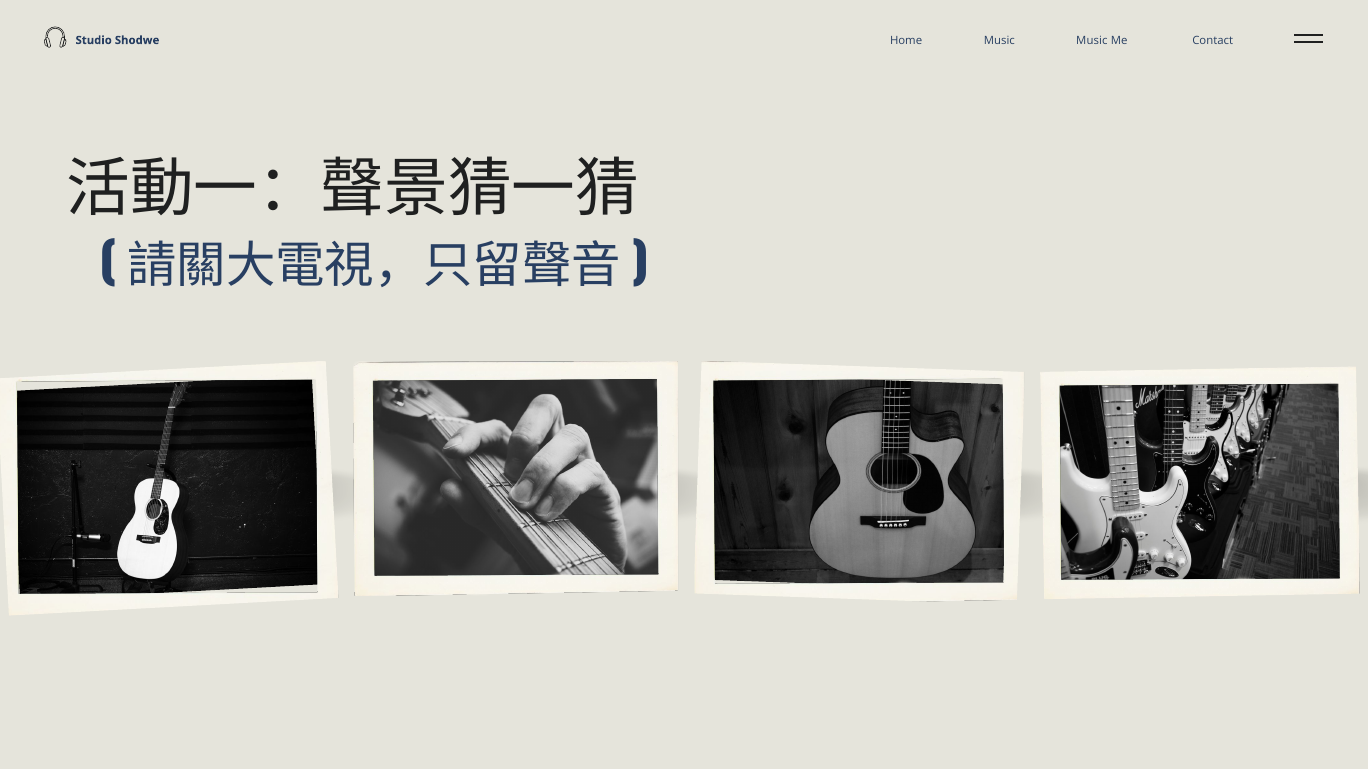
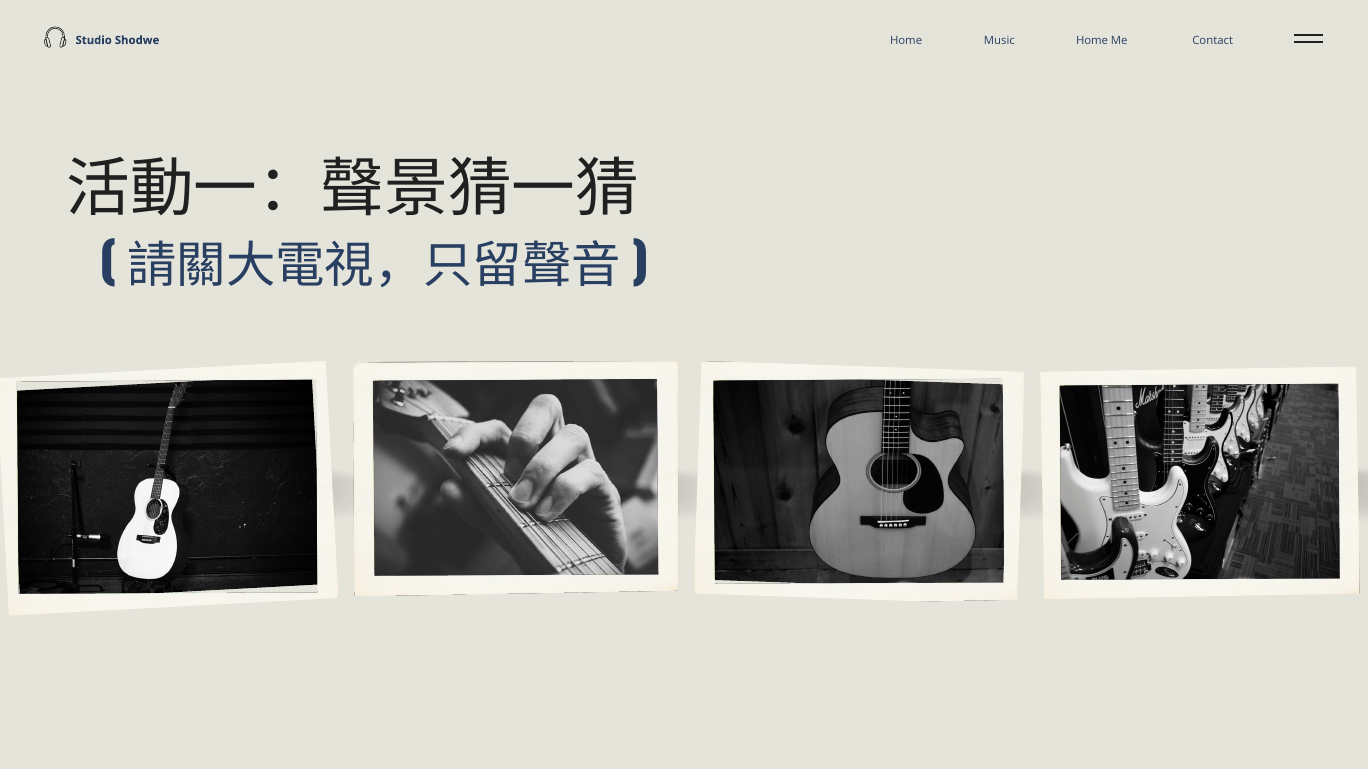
Music: Music -> Home (1092, 40)
